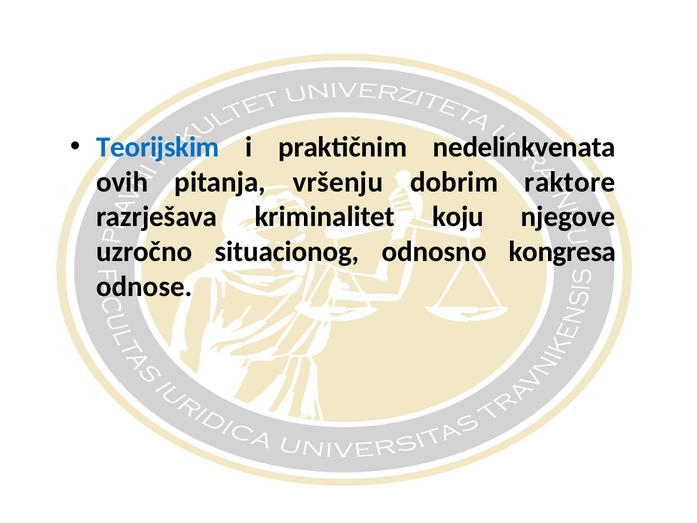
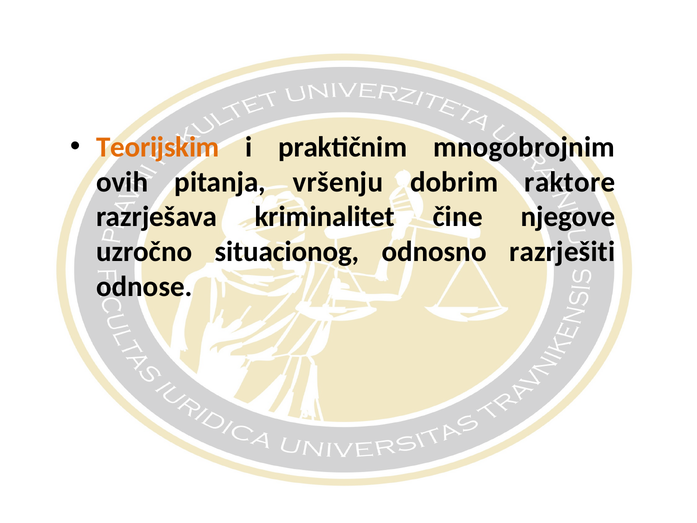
Teorijskim colour: blue -> orange (158, 147)
nedelinkvenata: nedelinkvenata -> mnogobrojnim (524, 147)
koju: koju -> čine (458, 217)
kongresa: kongresa -> razrješiti (562, 252)
